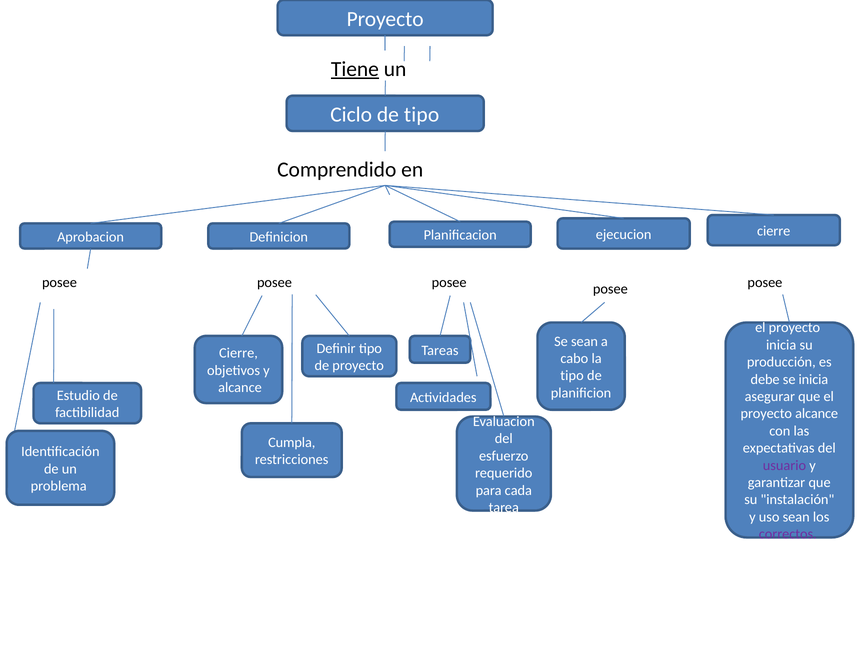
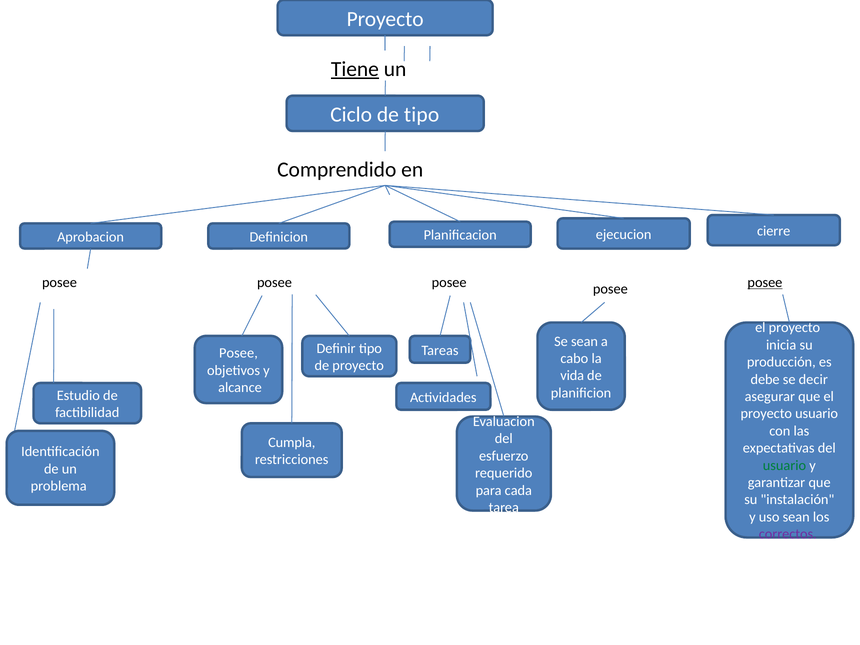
posee underline: none -> present (765, 283)
Cierre: Cierre -> Posee (238, 353)
tipo: tipo -> vida (572, 376)
se inicia: inicia -> decir (813, 379)
proyecto alcance: alcance -> usuario (817, 414)
usuario colour: purple -> green (784, 465)
